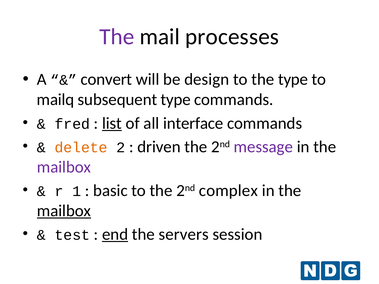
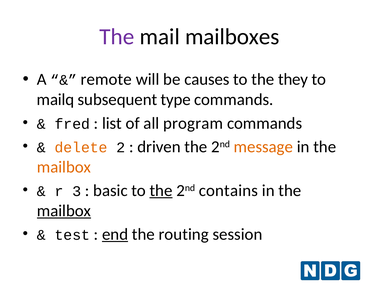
processes: processes -> mailboxes (232, 37)
convert: convert -> remote (106, 80)
design: design -> causes (207, 80)
the type: type -> they (293, 80)
list underline: present -> none (112, 123)
interface: interface -> program (193, 123)
message colour: purple -> orange (263, 147)
mailbox colour: purple -> orange (64, 167)
1: 1 -> 3 (77, 191)
the underline: none -> present (161, 191)
complex: complex -> contains (228, 191)
servers: servers -> routing (184, 235)
